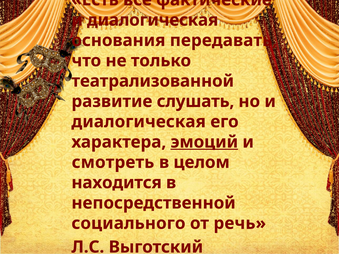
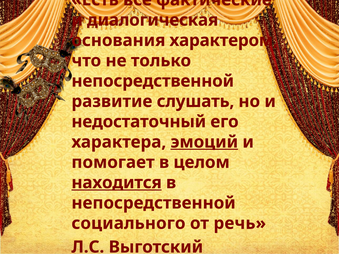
передавать: передавать -> характером (224, 40)
театрализованной: театрализованной -> непосредственной (153, 81)
диалогическая: диалогическая -> недостаточный (139, 122)
смотреть: смотреть -> помогает (113, 162)
находится underline: none -> present (117, 183)
